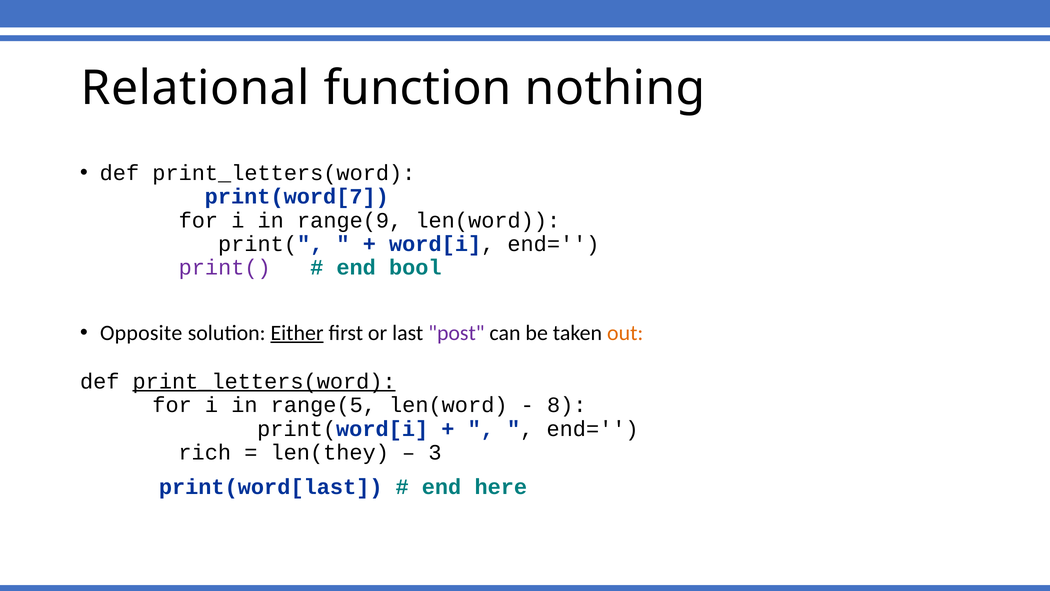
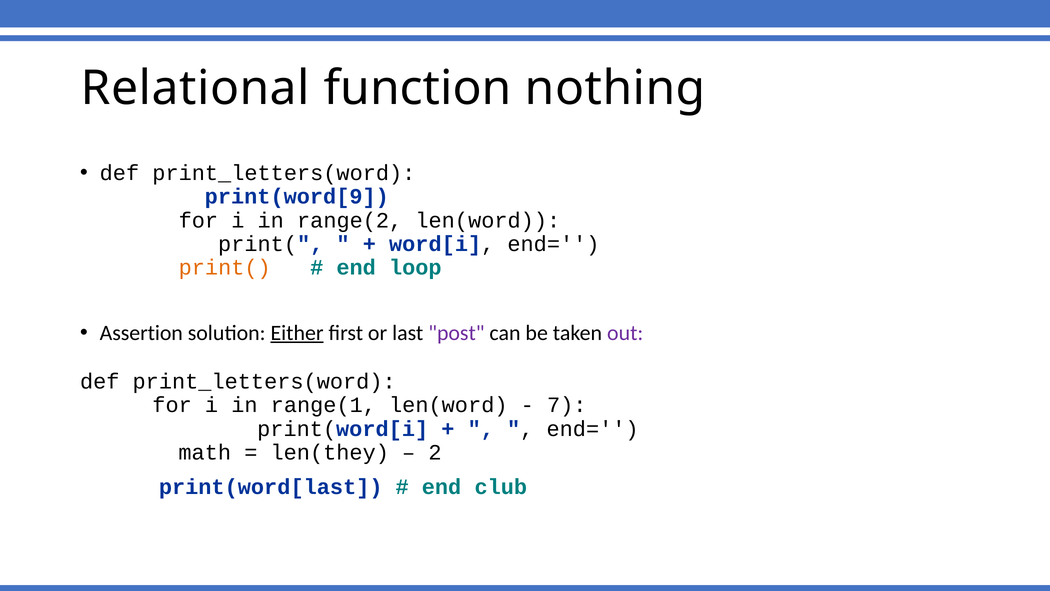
print(word[7: print(word[7 -> print(word[9 (297, 197)
range(9: range(9 -> range(2 (350, 220)
print( colour: purple -> orange (225, 267)
bool: bool -> loop (415, 267)
Opposite: Opposite -> Assertion (141, 333)
out colour: orange -> purple (625, 333)
print_letters(word underline: present -> none (264, 381)
range(5: range(5 -> range(1 (323, 405)
8: 8 -> 7 (567, 405)
rich: rich -> math (205, 452)
3: 3 -> 2 (435, 452)
here: here -> club (501, 487)
